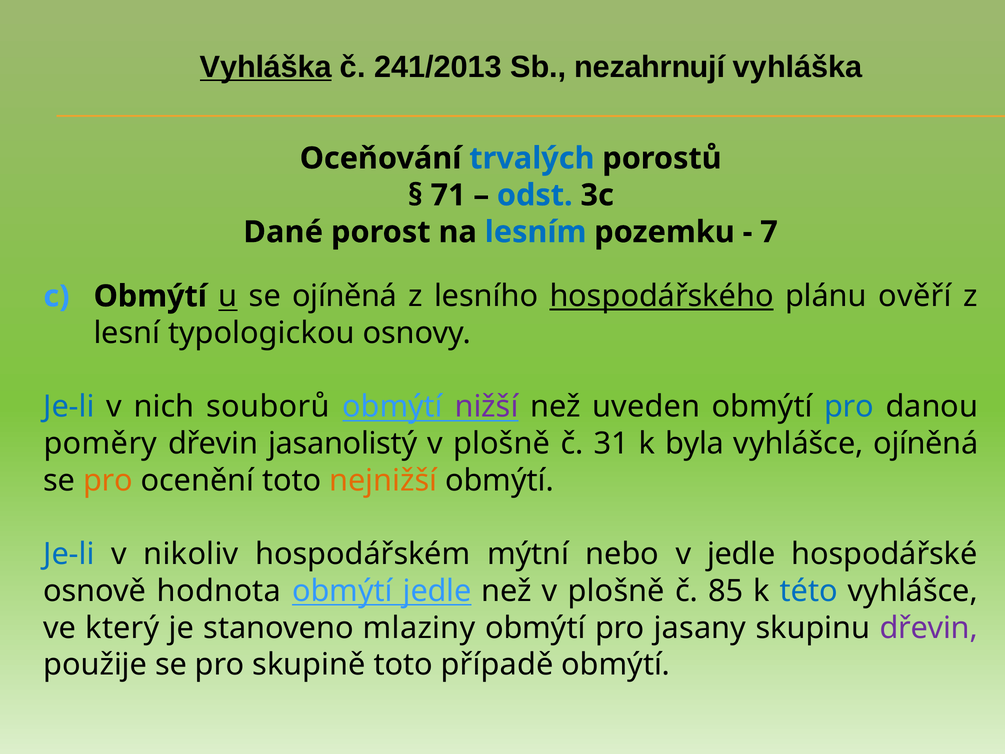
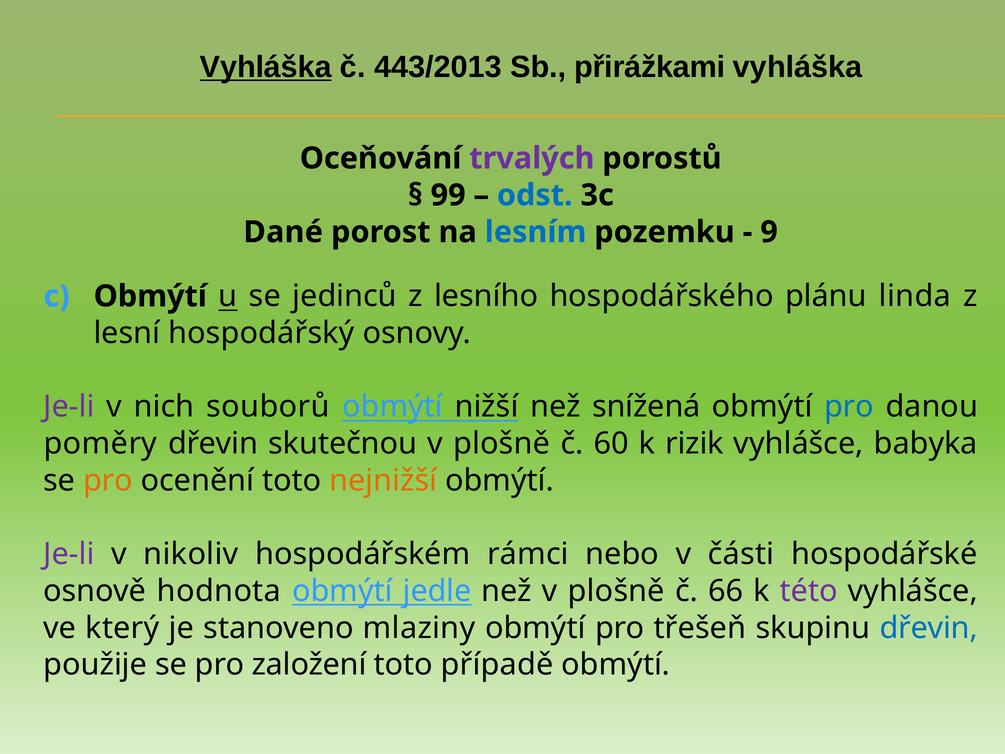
241/2013: 241/2013 -> 443/2013 (438, 67)
nezahrnují: nezahrnují -> přirážkami (650, 67)
trvalých colour: blue -> purple (532, 158)
71: 71 -> 99 (448, 195)
7: 7 -> 9 (769, 232)
se ojíněná: ojíněná -> jedinců (345, 296)
hospodářského underline: present -> none (662, 296)
ověří: ověří -> linda (915, 296)
typologickou: typologickou -> hospodářský (261, 333)
Je-li colour: blue -> purple (69, 407)
nižší colour: purple -> black (487, 407)
uveden: uveden -> snížená (646, 407)
jasanolistý: jasanolistý -> skutečnou (343, 444)
31: 31 -> 60 (611, 444)
byla: byla -> rizik (694, 444)
vyhlášce ojíněná: ojíněná -> babyka (926, 444)
Je-li colour: blue -> purple (69, 554)
mýtní: mýtní -> rámci (528, 554)
v jedle: jedle -> části (741, 554)
85: 85 -> 66 (726, 591)
této colour: blue -> purple (809, 591)
jasany: jasany -> třešeň (700, 628)
dřevin colour: purple -> blue (929, 628)
skupině: skupině -> založení (309, 665)
